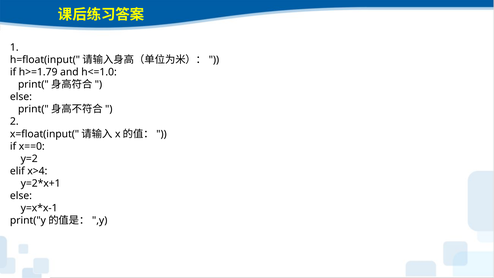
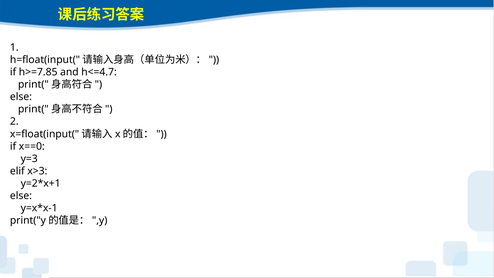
h>=1.79: h>=1.79 -> h>=7.85 (38, 72)
h<=1.0: h<=1.0 -> h<=4.7 (99, 72)
y=2: y=2 -> y=3 (29, 159)
x>4: x>4 -> x>3 (37, 171)
